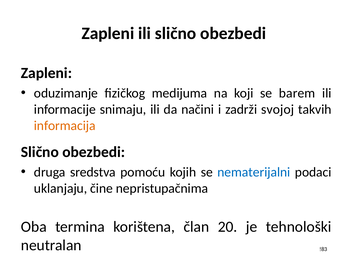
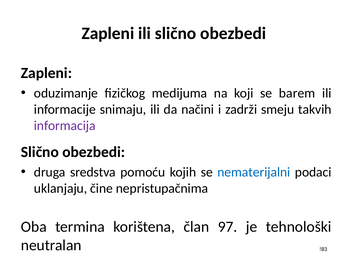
svojoj: svojoj -> smeju (278, 109)
informacija colour: orange -> purple (65, 126)
20: 20 -> 97 (228, 227)
